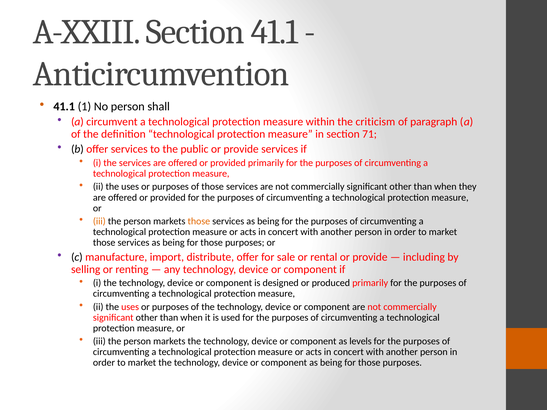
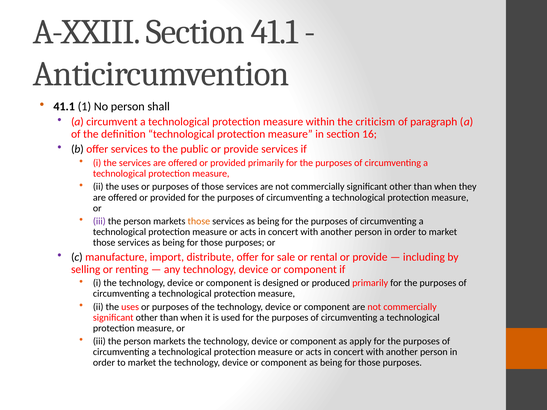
71: 71 -> 16 (370, 134)
iii colour: orange -> purple (99, 221)
levels: levels -> apply (360, 342)
